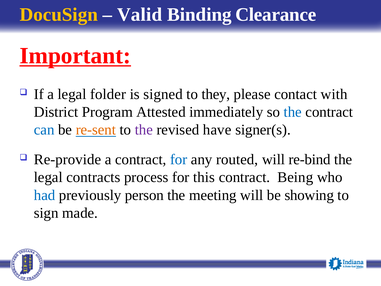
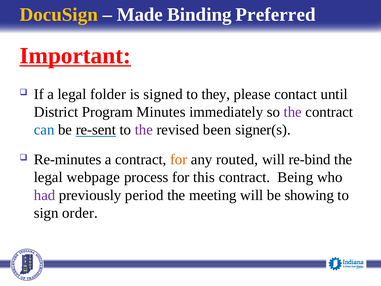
Valid: Valid -> Made (140, 15)
Clearance: Clearance -> Preferred (276, 15)
with: with -> until (334, 94)
Attested: Attested -> Minutes (161, 112)
the colour: blue -> purple (293, 112)
re-sent colour: orange -> black (96, 130)
have: have -> been (217, 130)
Re-provide: Re-provide -> Re-minutes (68, 159)
for colour: blue -> orange (179, 159)
contracts: contracts -> webpage (93, 177)
had colour: blue -> purple (45, 195)
person: person -> period (144, 195)
made: made -> order (80, 213)
